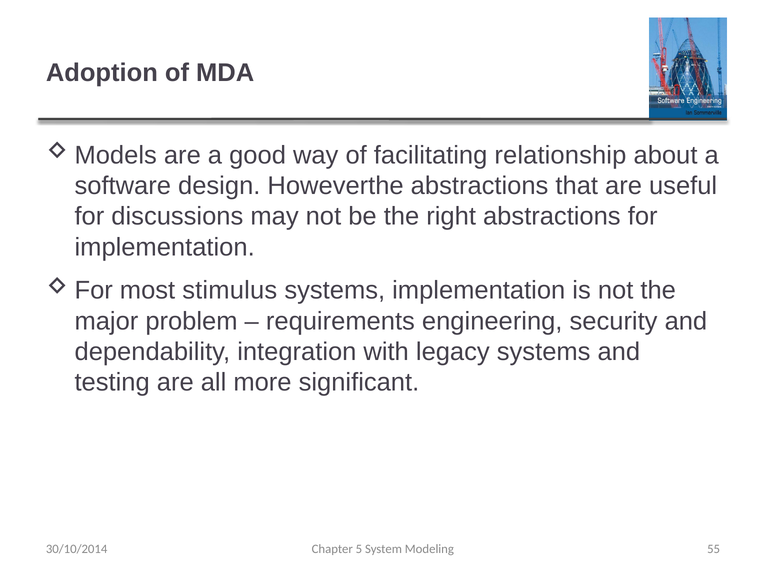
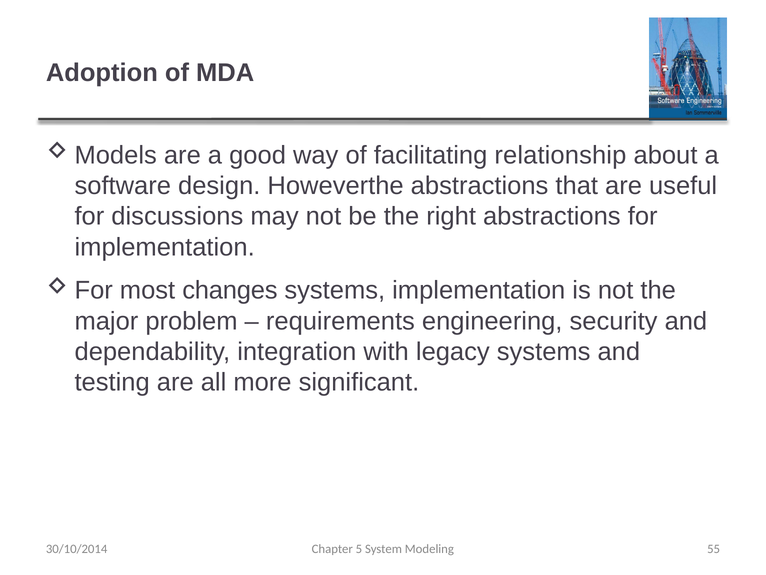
stimulus: stimulus -> changes (230, 290)
